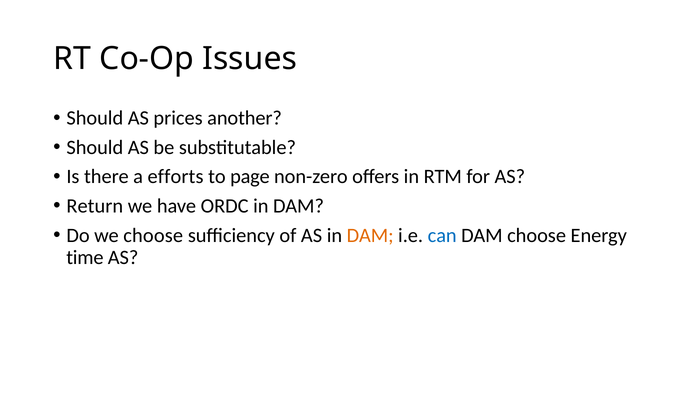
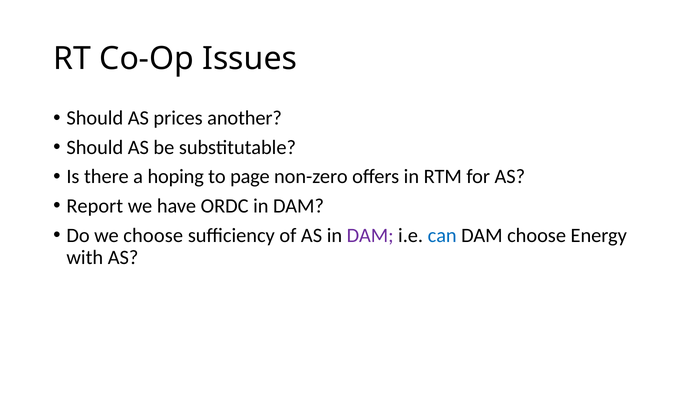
efforts: efforts -> hoping (176, 177)
Return: Return -> Report (95, 206)
DAM colour: orange -> purple (370, 235)
time: time -> with (85, 257)
